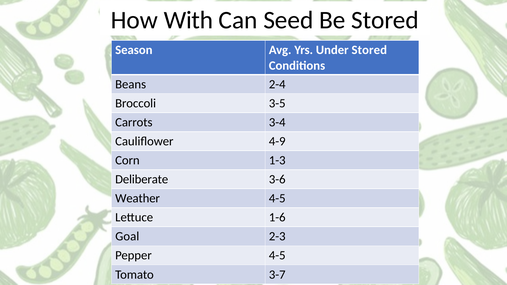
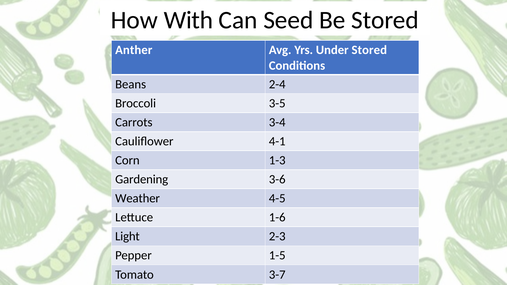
Season: Season -> Anther (134, 50)
4-9: 4-9 -> 4-1 (277, 141)
Deliberate: Deliberate -> Gardening (142, 180)
Goal: Goal -> Light (127, 237)
Pepper 4-5: 4-5 -> 1-5 (277, 256)
